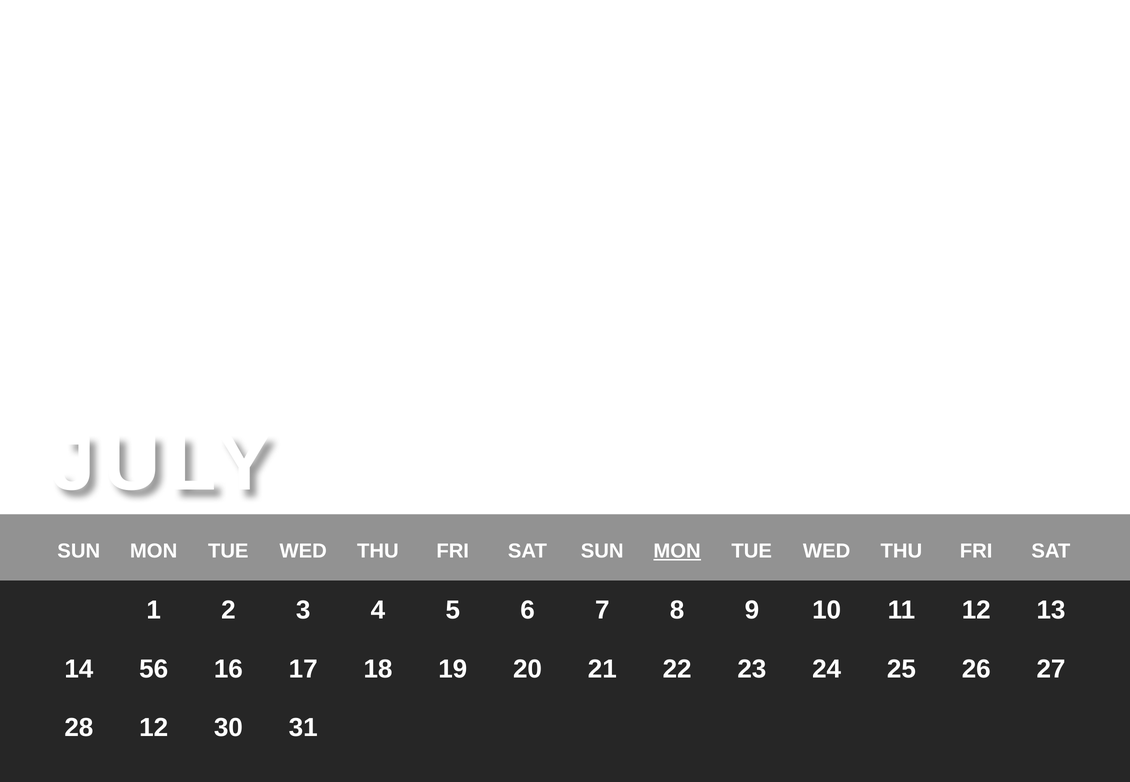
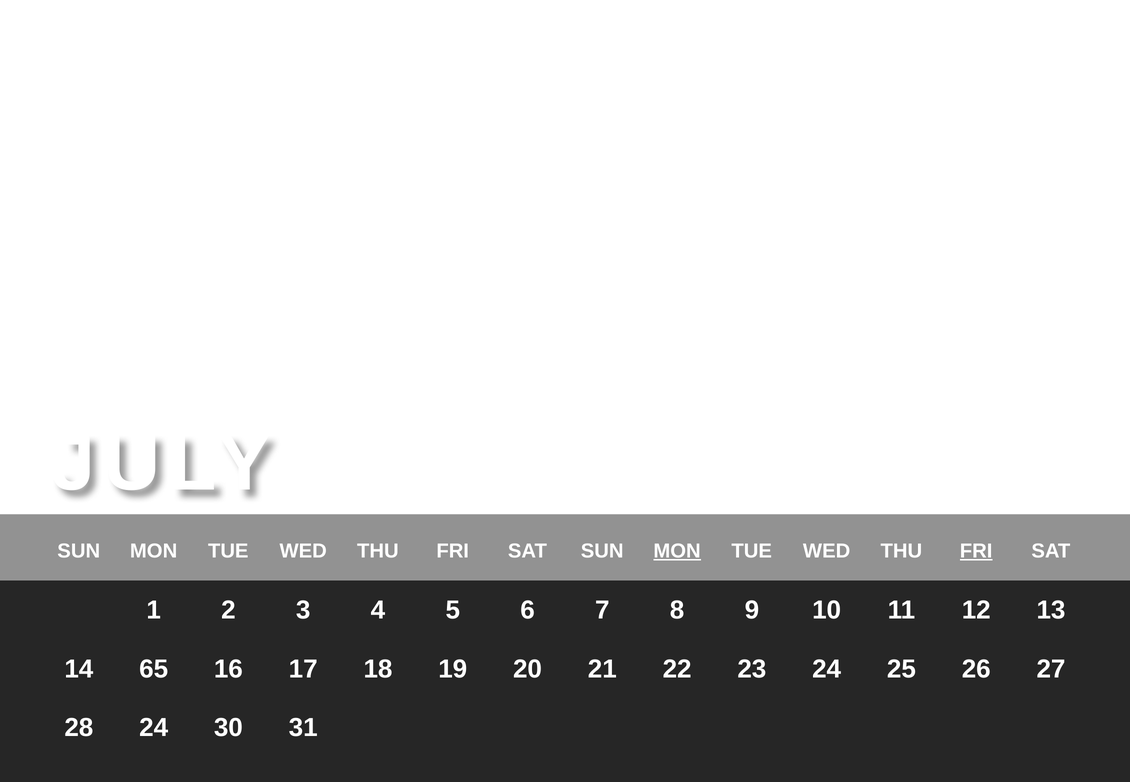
FRI underline: none -> present (976, 551)
56: 56 -> 65 (154, 669)
28 12: 12 -> 24 (154, 728)
